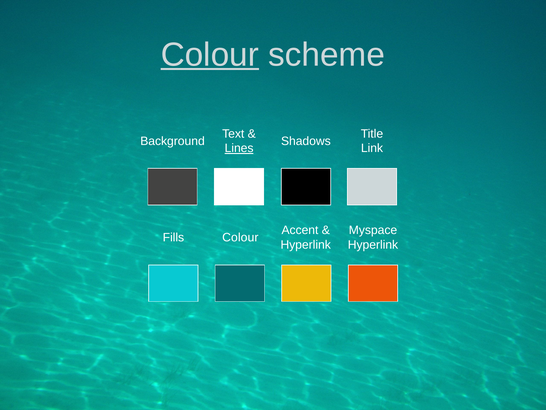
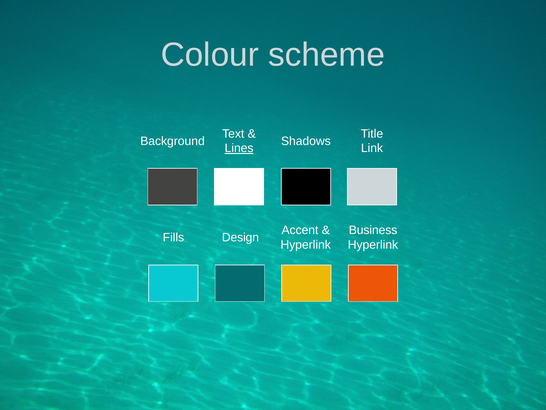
Colour underline: present -> none (210, 55)
Myspace: Myspace -> Business (373, 230)
Fills Colour: Colour -> Design (240, 237)
